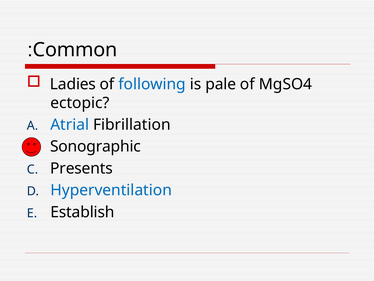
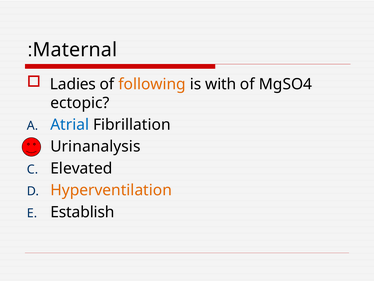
Common: Common -> Maternal (75, 50)
following colour: blue -> orange (152, 84)
pale: pale -> with (221, 84)
Sonographic: Sonographic -> Urinanalysis (95, 146)
Presents: Presents -> Elevated (81, 168)
Hyperventilation colour: blue -> orange (111, 190)
